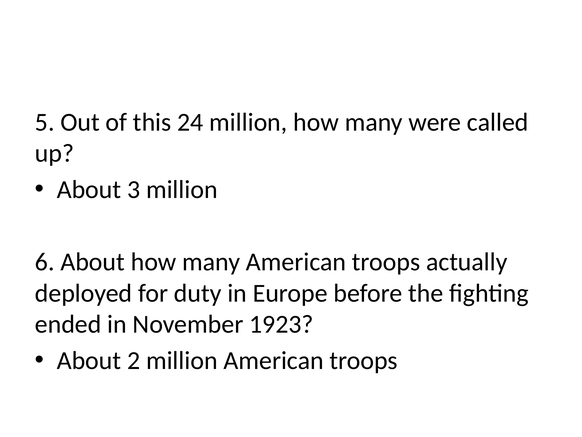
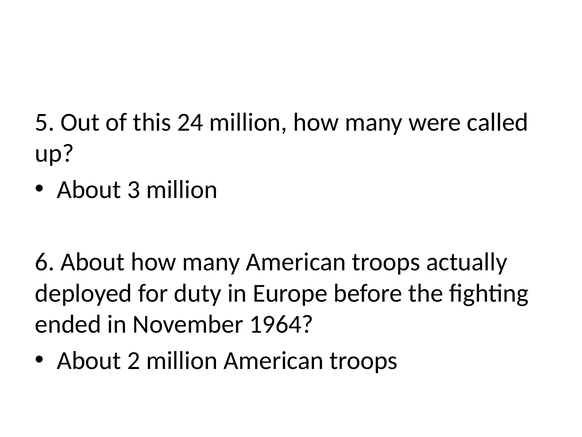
1923: 1923 -> 1964 (281, 324)
